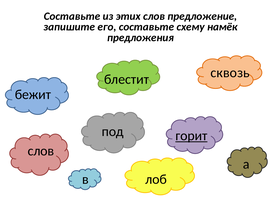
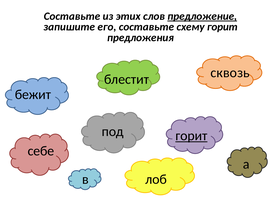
предложение underline: none -> present (202, 16)
схему намёк: намёк -> горит (222, 27)
слов: слов -> себе (41, 151)
